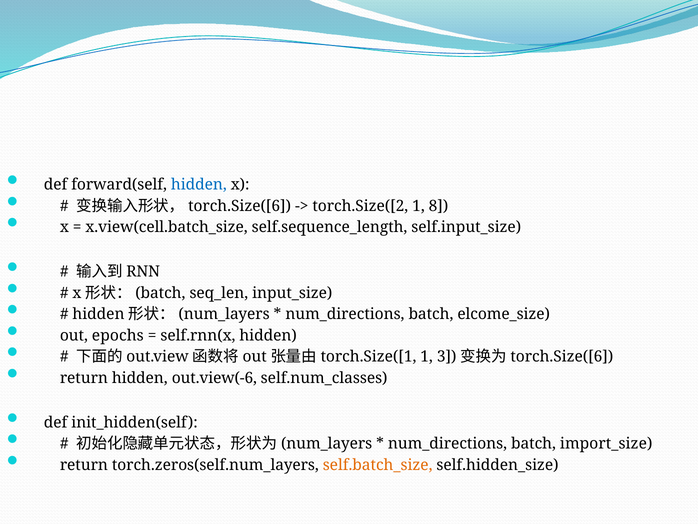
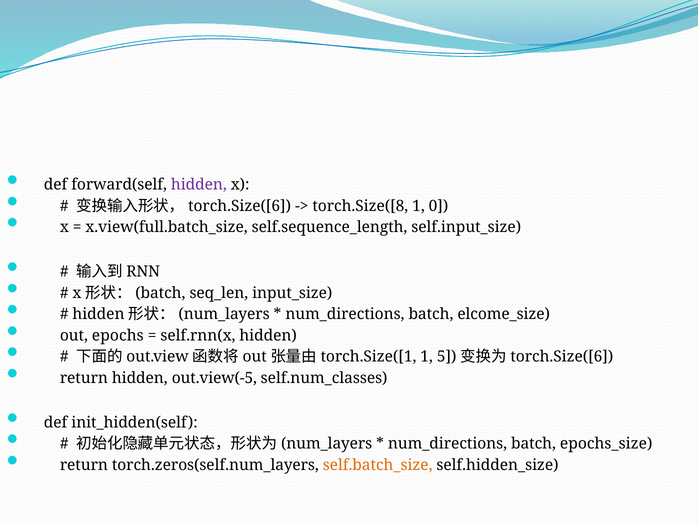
hidden colour: blue -> purple (199, 185)
torch.Size([2: torch.Size([2 -> torch.Size([8 (360, 206)
8: 8 -> 0 (438, 206)
x.view(cell.batch_size: x.view(cell.batch_size -> x.view(full.batch_size (167, 227)
3: 3 -> 5 (447, 356)
out.view(-6: out.view(-6 -> out.view(-5 (214, 378)
import_size: import_size -> epochs_size (606, 443)
